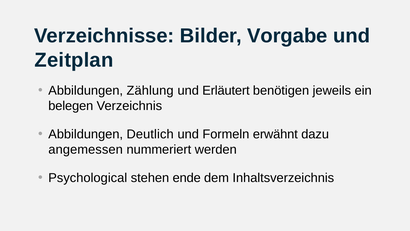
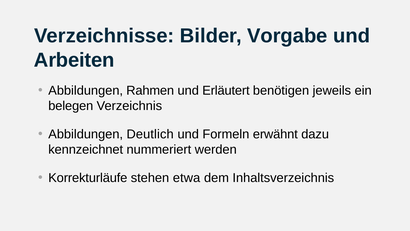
Zeitplan: Zeitplan -> Arbeiten (74, 60)
Zählung: Zählung -> Rahmen (150, 90)
angemessen: angemessen -> kennzeichnet (86, 149)
Psychological: Psychological -> Korrekturläufe (88, 178)
ende: ende -> etwa (187, 178)
